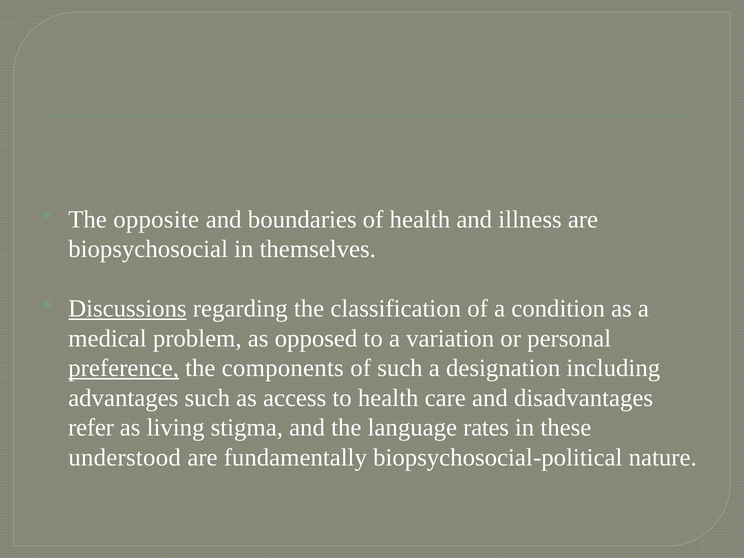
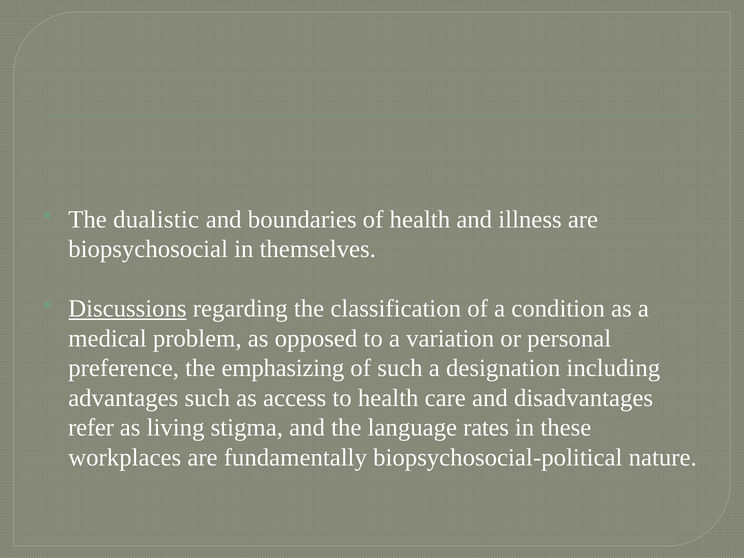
opposite: opposite -> dualistic (156, 219)
preference underline: present -> none (124, 368)
components: components -> emphasizing (283, 368)
understood: understood -> workplaces (125, 457)
